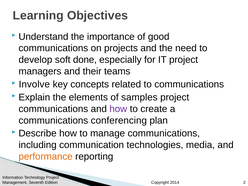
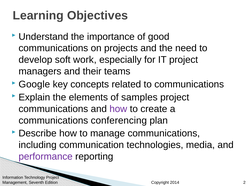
done: done -> work (85, 60)
Involve: Involve -> Google (34, 84)
performance colour: orange -> purple (46, 157)
